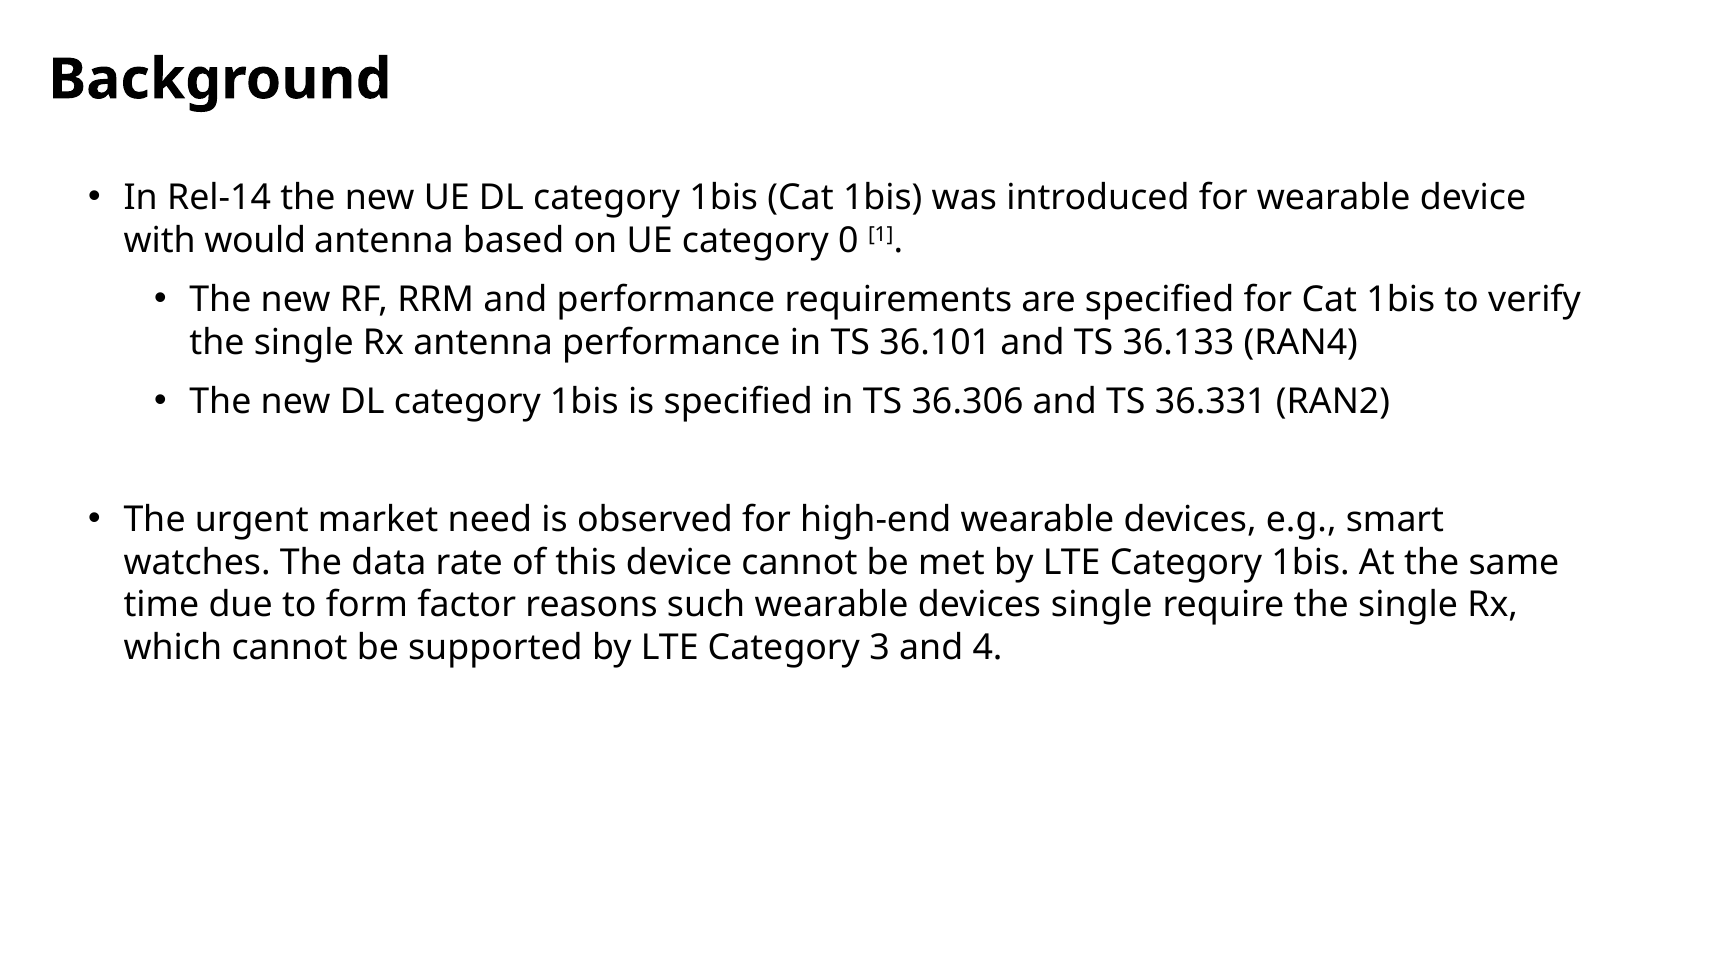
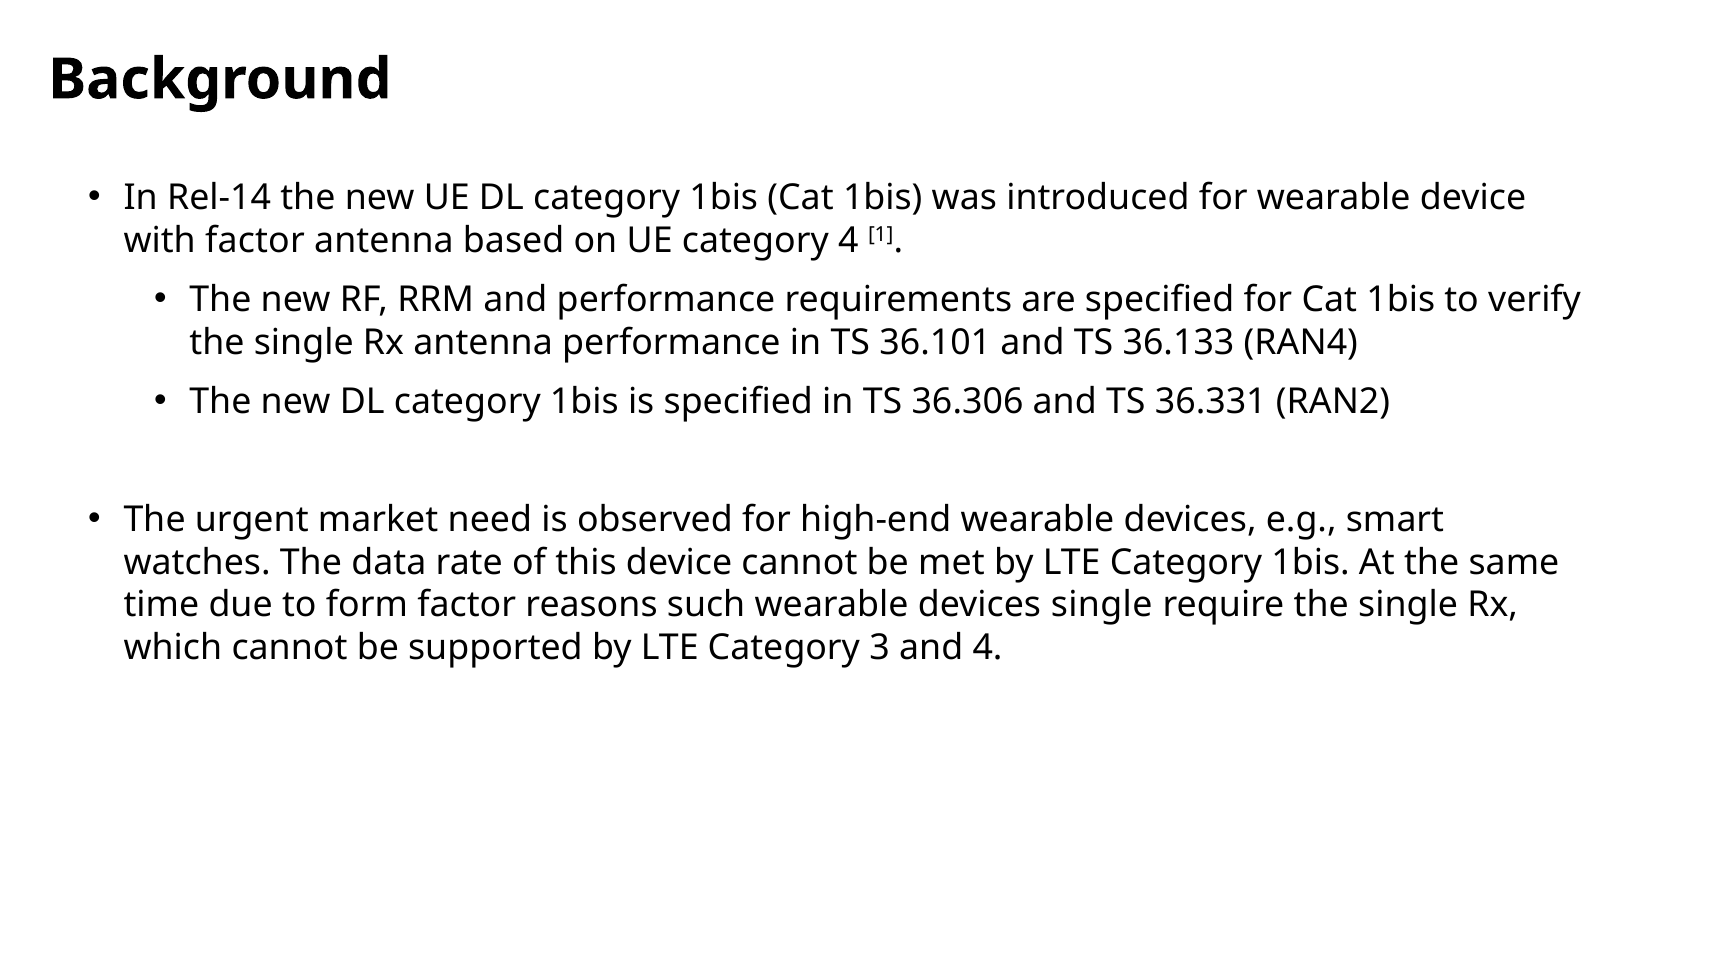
with would: would -> factor (255, 241)
category 0: 0 -> 4 (848, 241)
